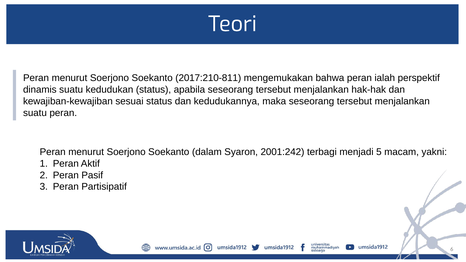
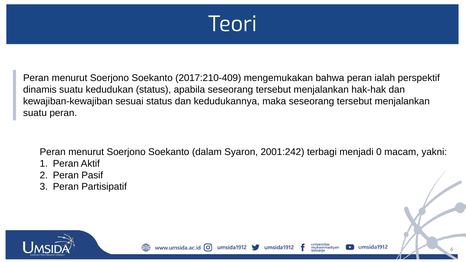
2017:210-811: 2017:210-811 -> 2017:210-409 (208, 78)
5: 5 -> 0 (379, 152)
